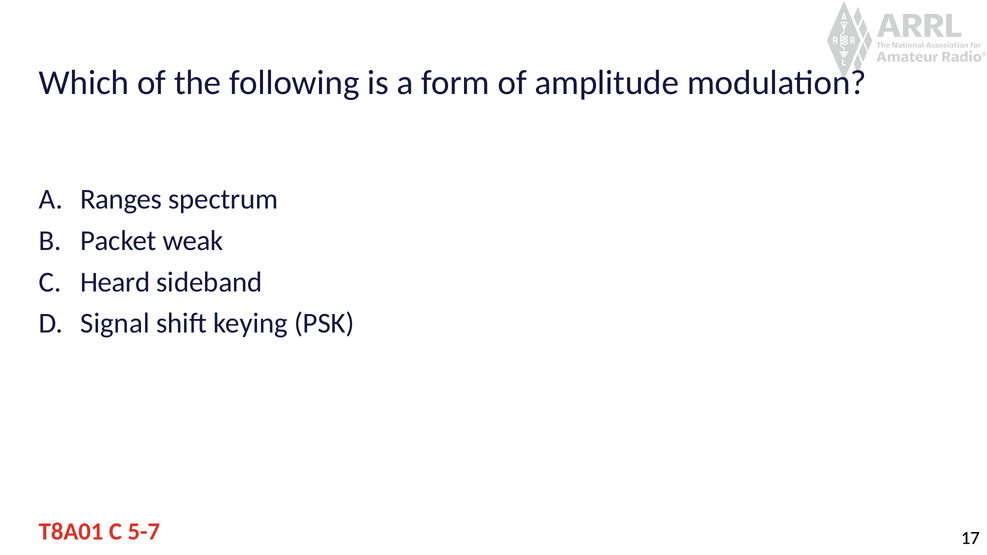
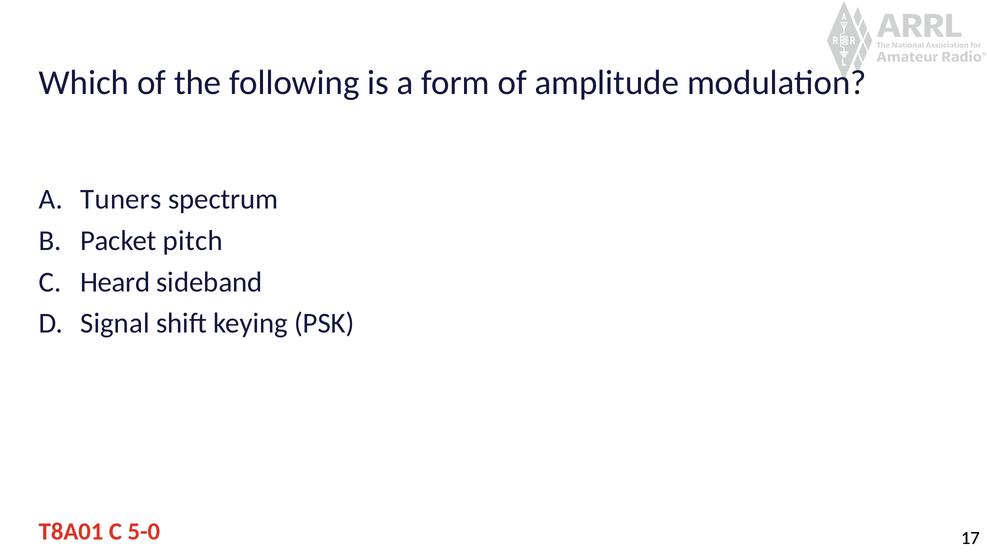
Ranges: Ranges -> Tuners (121, 199)
weak: weak -> pitch (193, 241)
5-7: 5-7 -> 5-0 (144, 532)
